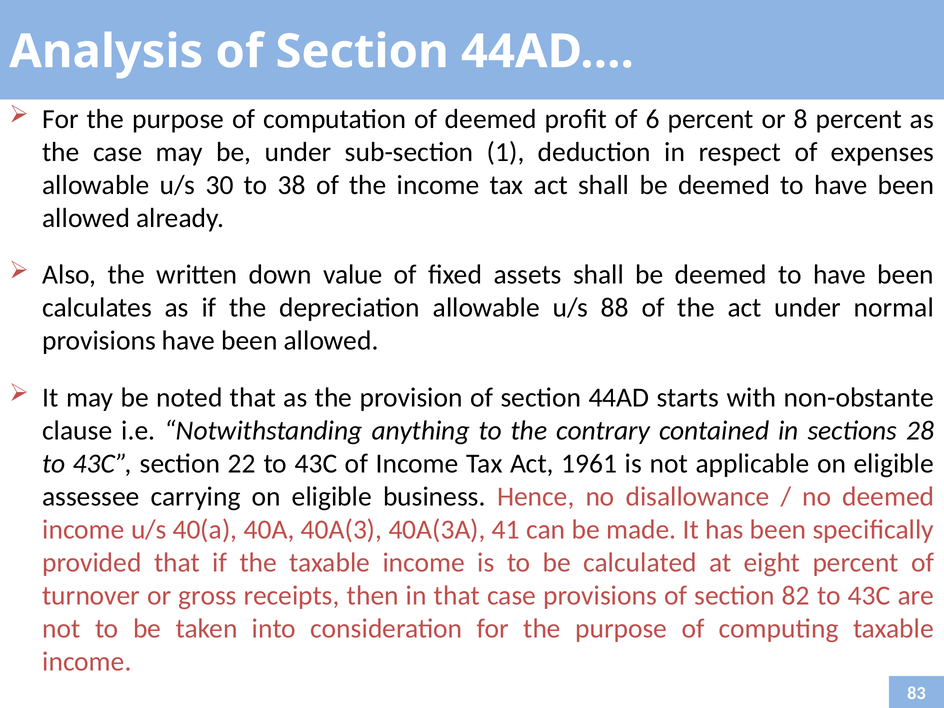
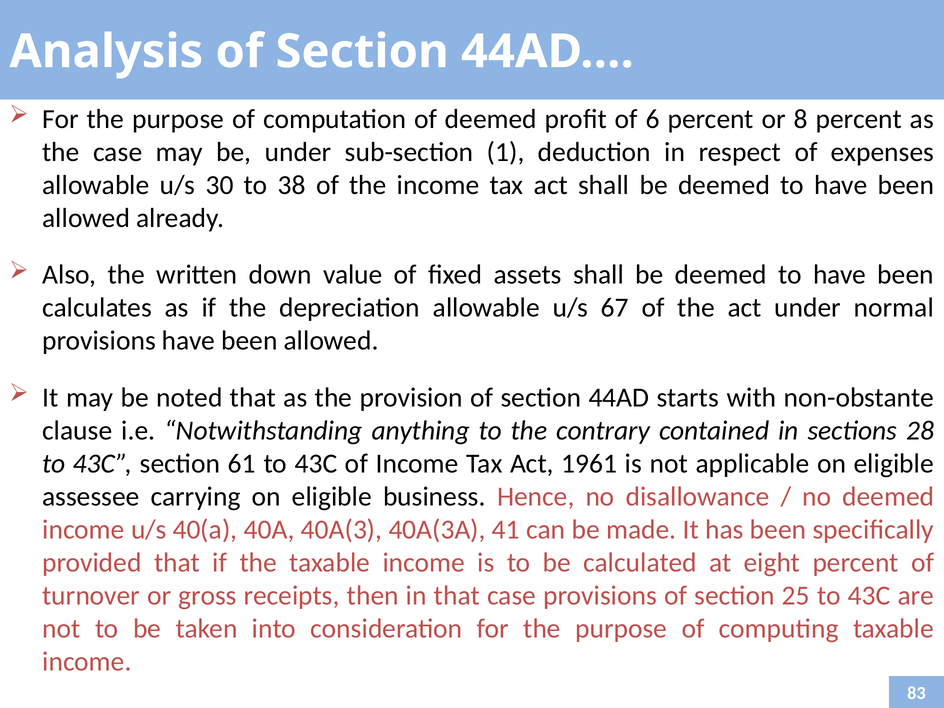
88: 88 -> 67 (615, 308)
22: 22 -> 61 (242, 464)
82: 82 -> 25 (796, 596)
